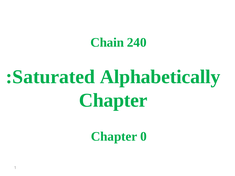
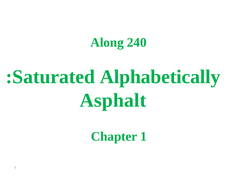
Chain: Chain -> Along (107, 42)
Chapter: Chapter -> Asphalt (113, 100)
Chapter 0: 0 -> 1 (143, 137)
